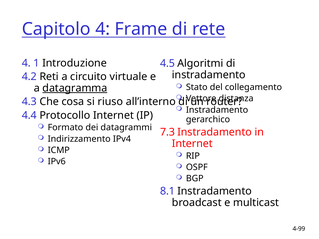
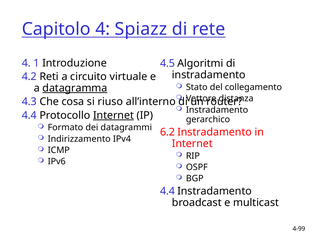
Frame: Frame -> Spiazz (141, 29)
Internet underline: none -> present (113, 115)
7.3: 7.3 -> 6.2 (168, 132)
8.1: 8.1 -> 4.4 (168, 191)
